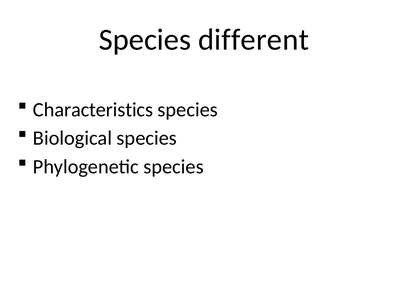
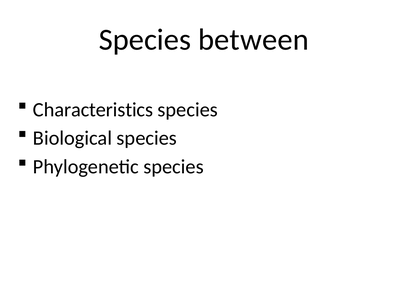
different: different -> between (253, 40)
